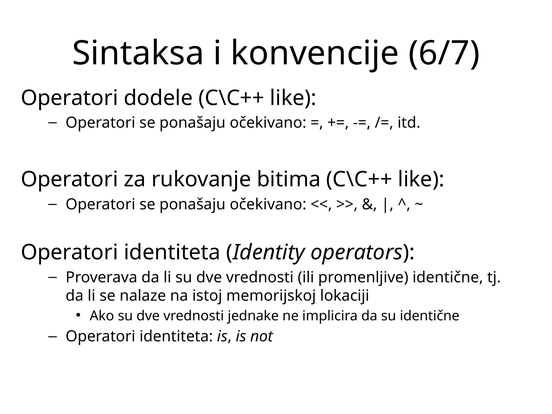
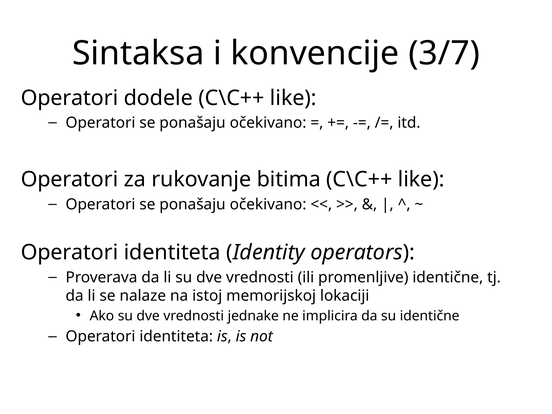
6/7: 6/7 -> 3/7 (444, 53)
